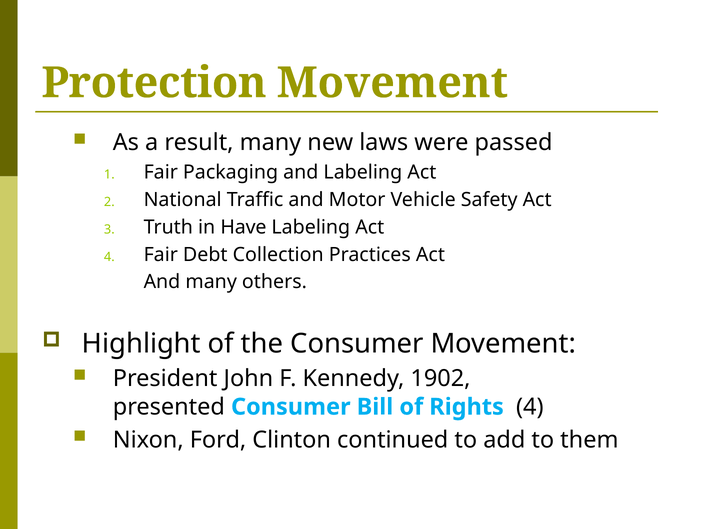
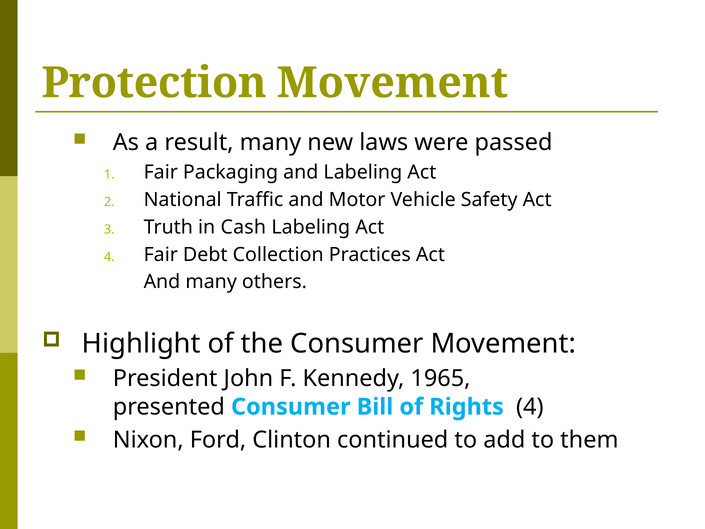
Have: Have -> Cash (243, 227)
1902: 1902 -> 1965 (440, 378)
